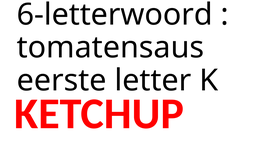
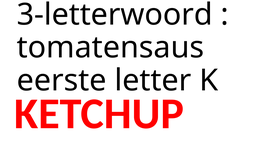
6-letterwoord: 6-letterwoord -> 3-letterwoord (115, 15)
